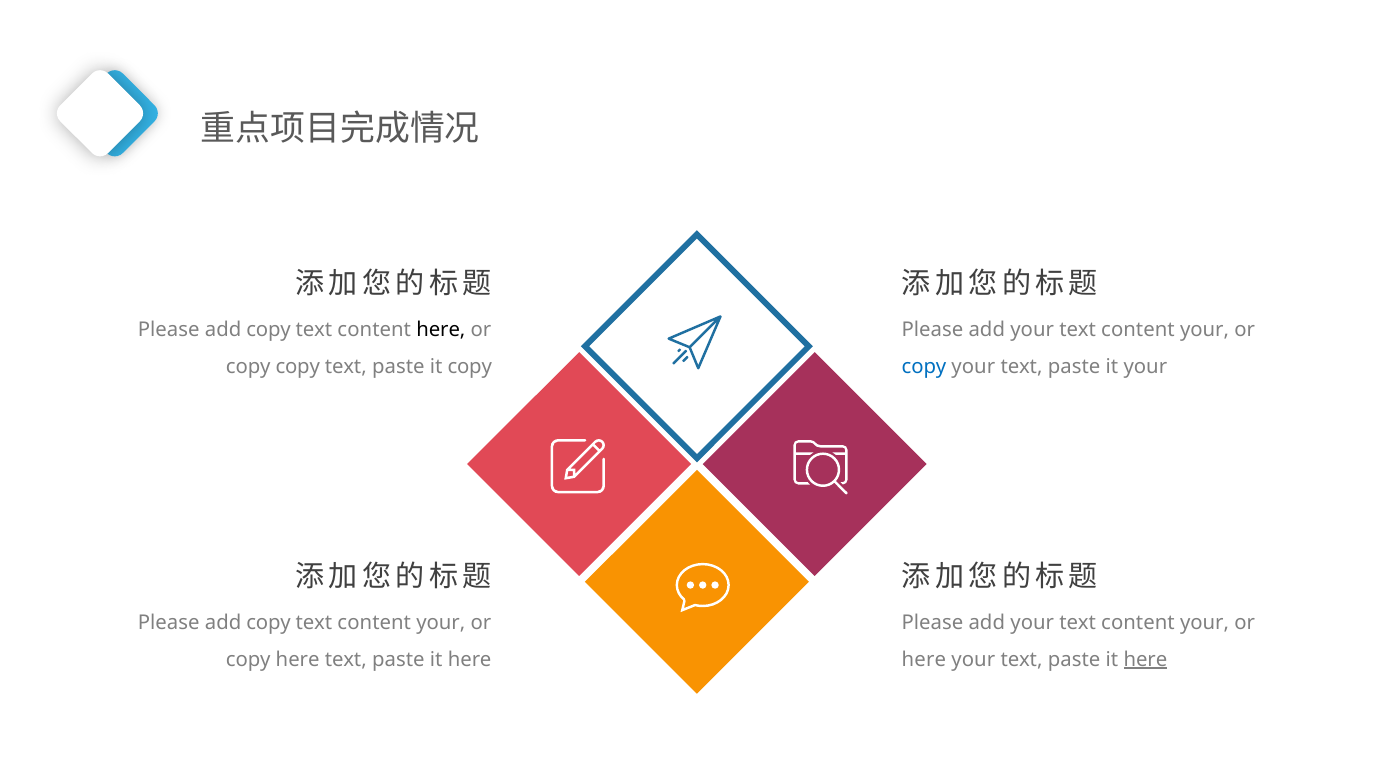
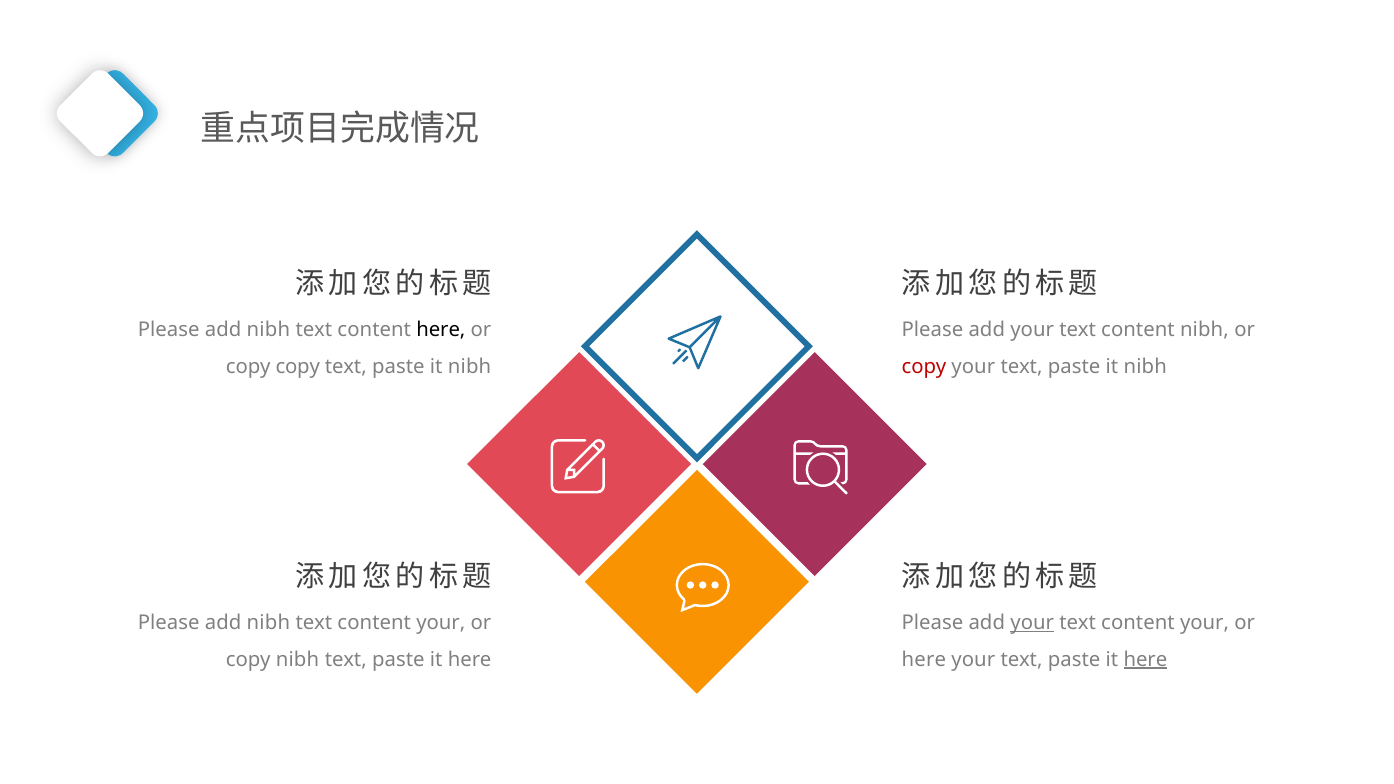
copy: copy -> nibh (268, 330)
your: your -> nibh (1204, 330)
copy: copy -> nibh (470, 367)
copy colour: blue -> red (924, 367)
your: your -> nibh (1145, 367)
copy: copy -> nibh (268, 623)
your underline: none -> present (1032, 623)
copy here: here -> nibh (298, 659)
